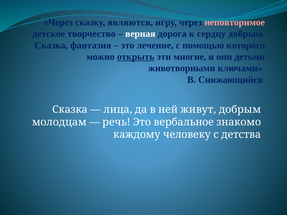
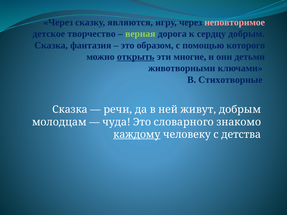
верная colour: white -> light green (140, 34)
лечение: лечение -> образом (155, 45)
Снижающийся: Снижающийся -> Стихотворные (230, 80)
лица: лица -> речи (118, 110)
речь: речь -> чуда (116, 122)
вербальное: вербальное -> словарного (184, 122)
каждому underline: none -> present (137, 135)
